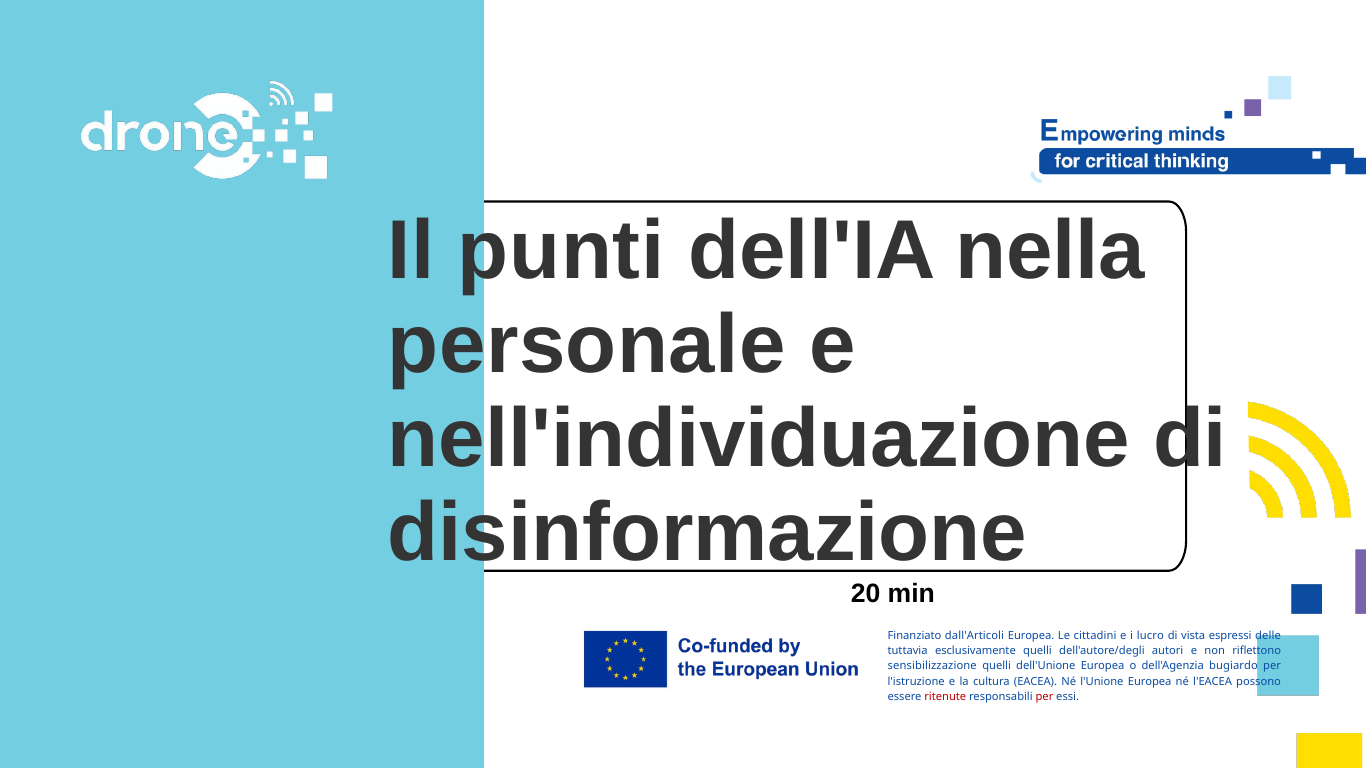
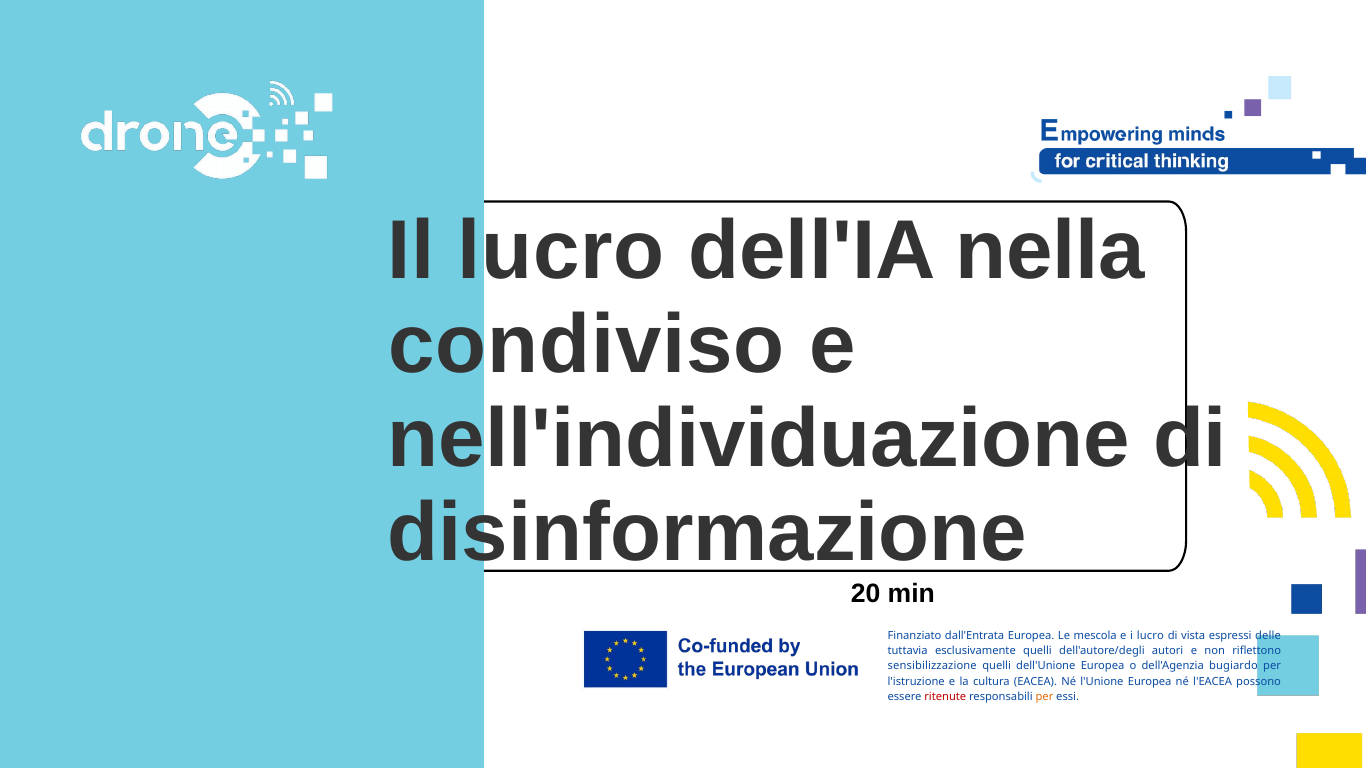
Il punti: punti -> lucro (561, 251)
personale: personale -> condiviso (587, 345)
dall'Articoli: dall'Articoli -> dall'Entrata (975, 636)
cittadini: cittadini -> mescola (1095, 636)
per colour: red -> orange (1044, 697)
